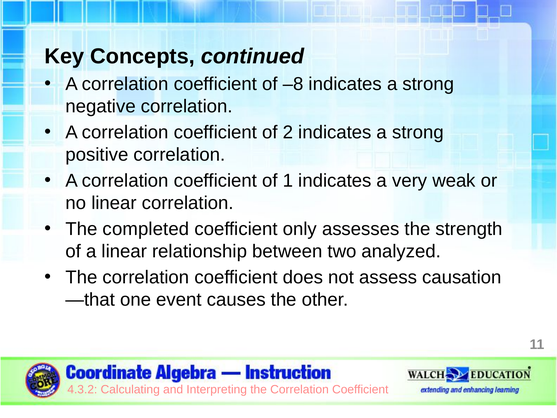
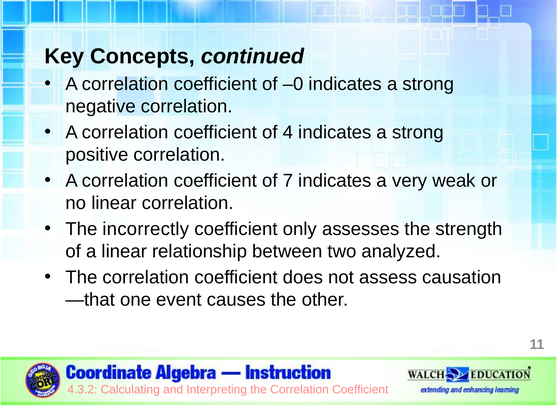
–8: –8 -> –0 (293, 84)
2: 2 -> 4 (288, 132)
1: 1 -> 7 (288, 181)
completed: completed -> incorrectly (146, 229)
